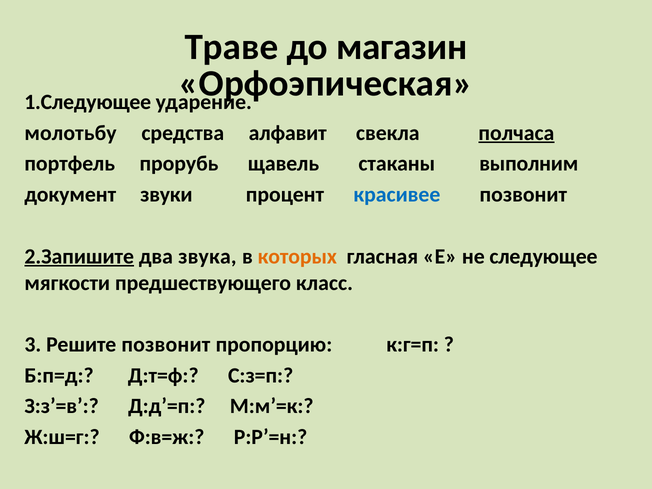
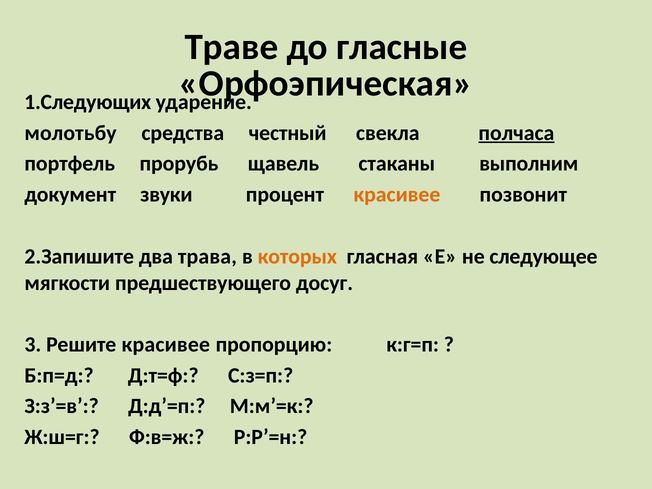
магазин: магазин -> гласные (402, 47)
1.Следующее: 1.Следующее -> 1.Следующих (88, 102)
алфавит: алфавит -> честный (288, 133)
красивее colour: blue -> orange (397, 195)
2.Запишите underline: present -> none (79, 256)
звука: звука -> трава (207, 256)
класс: класс -> досуг (324, 283)
Решите позвонит: позвонит -> красивее (166, 345)
